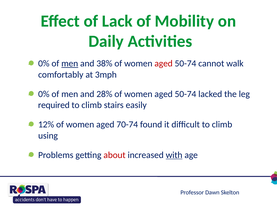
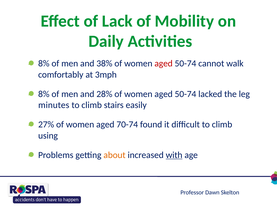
0%: 0% -> 8% (44, 63)
men underline: present -> none (70, 63)
0%: 0% -> 8% (44, 94)
required: required -> minutes (54, 105)
12%: 12% -> 27% (46, 124)
about colour: red -> orange (115, 155)
